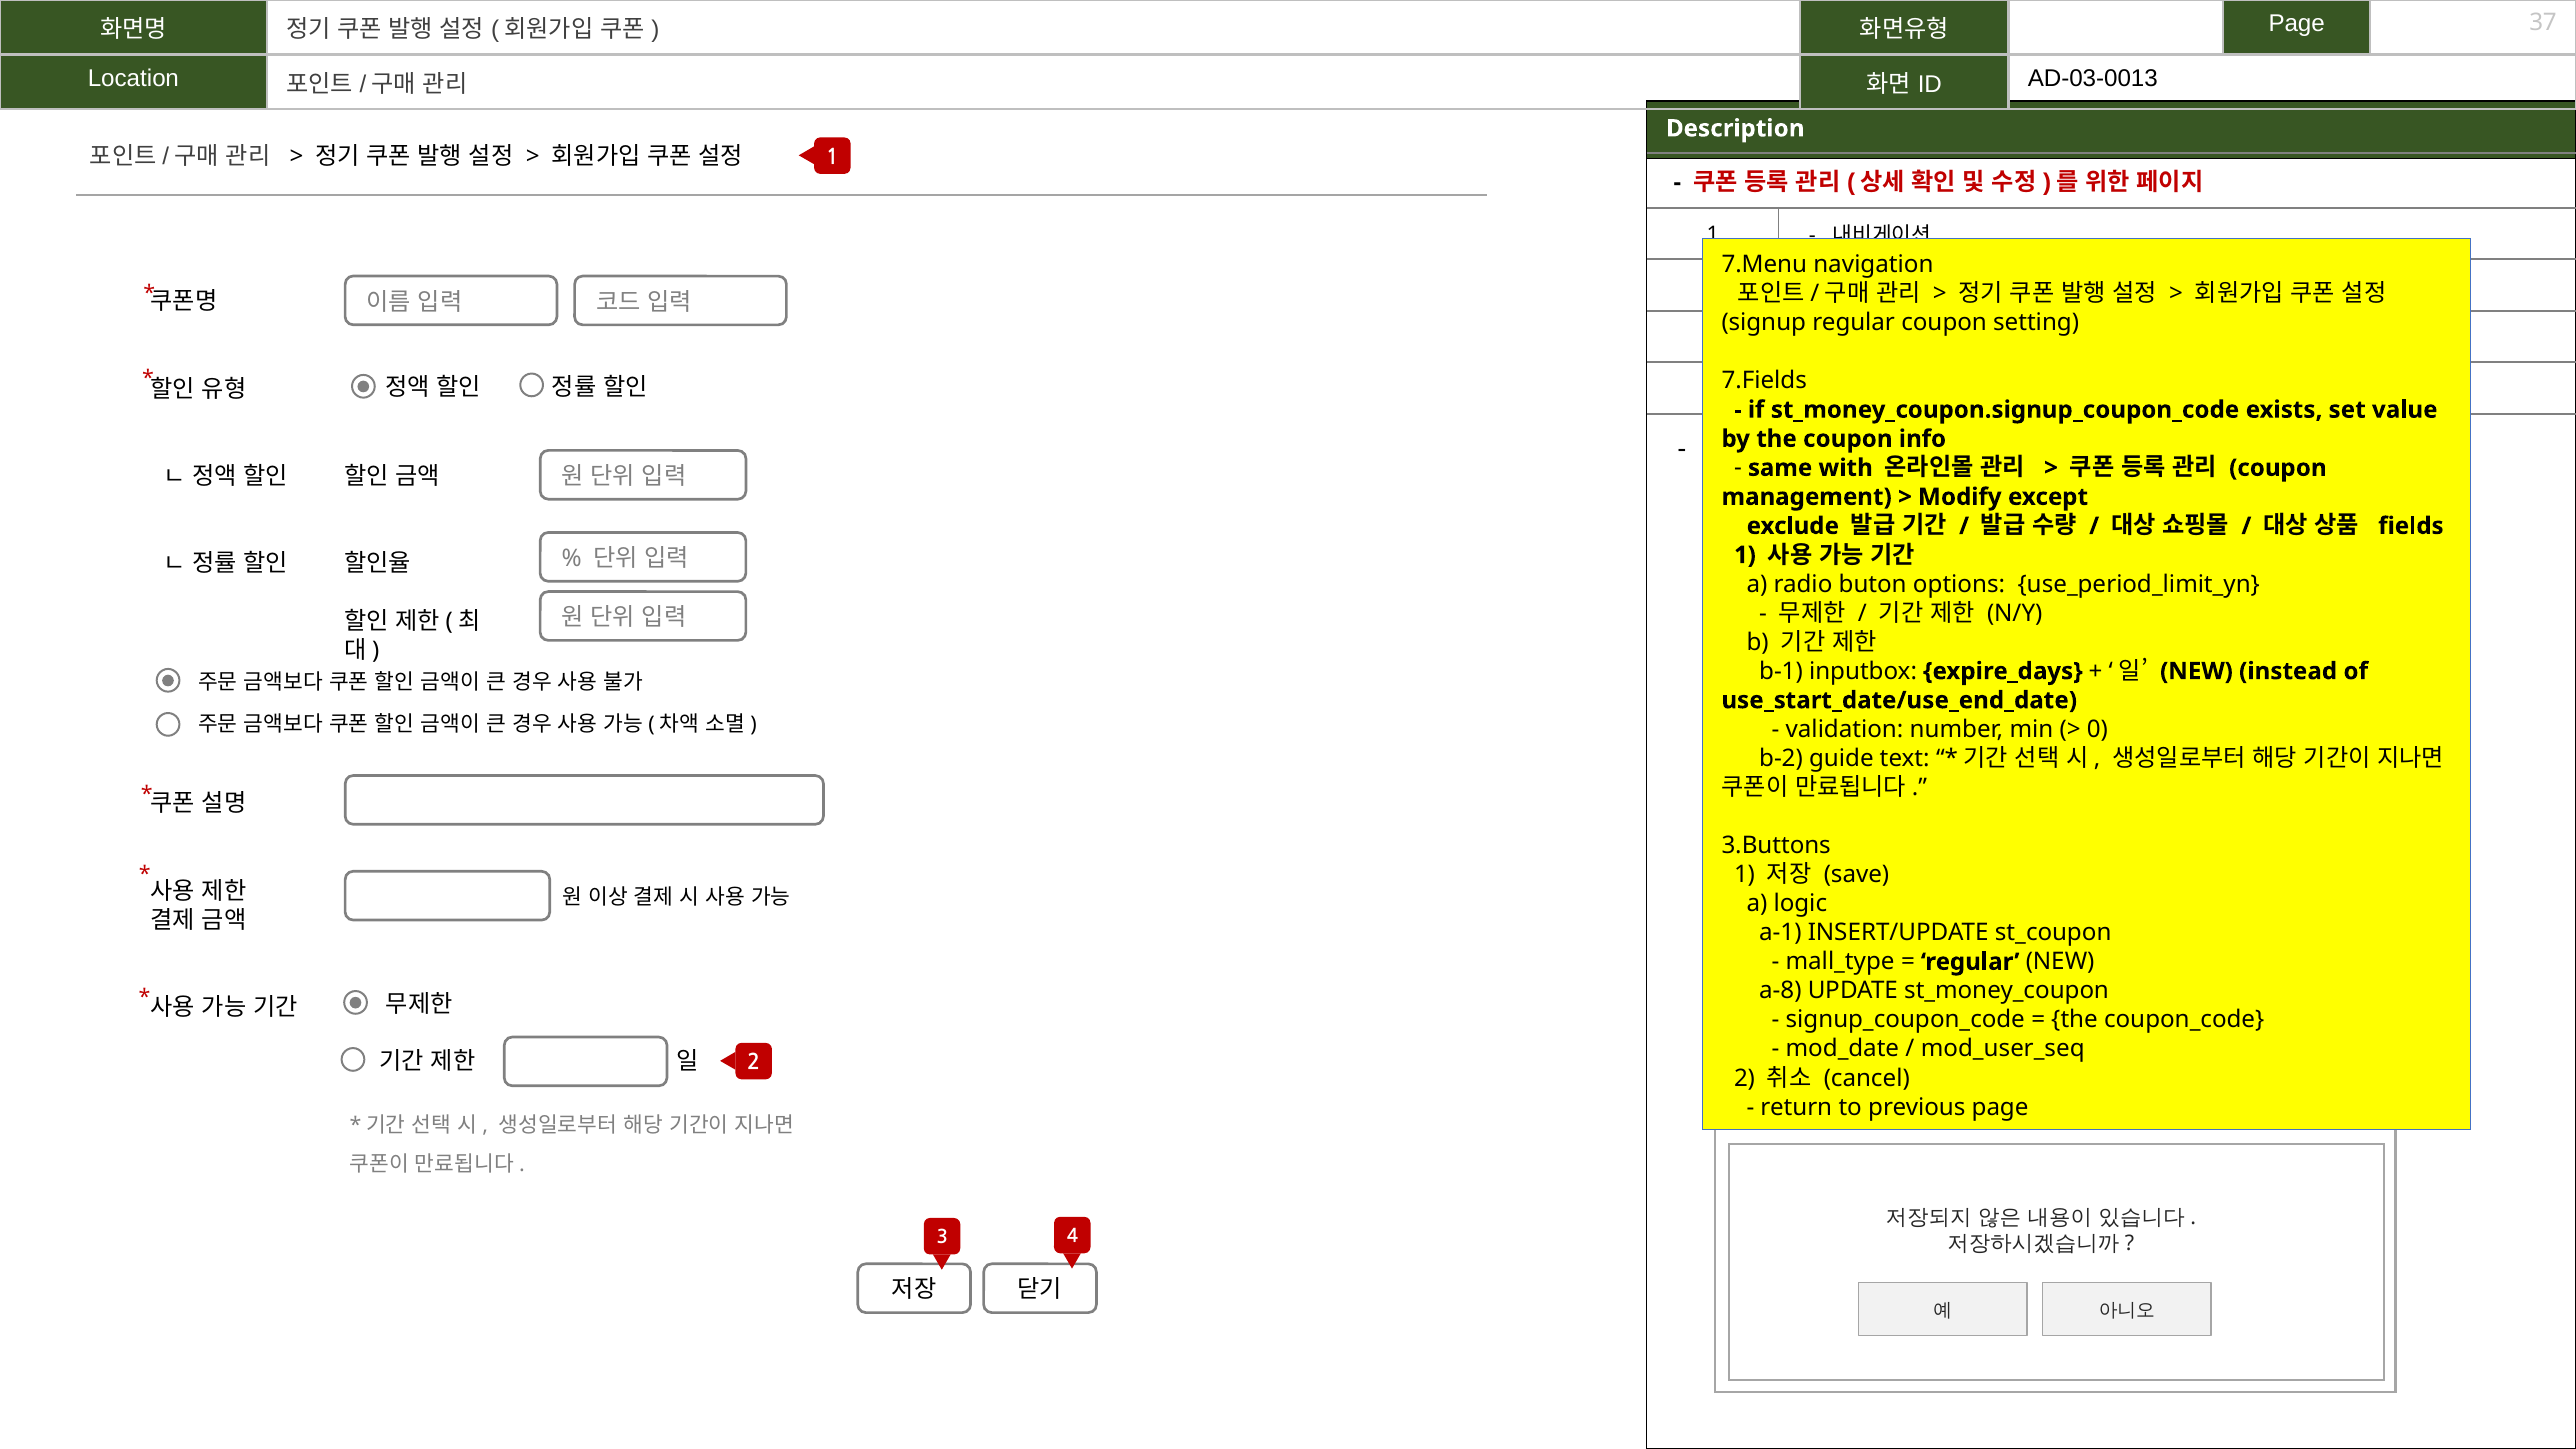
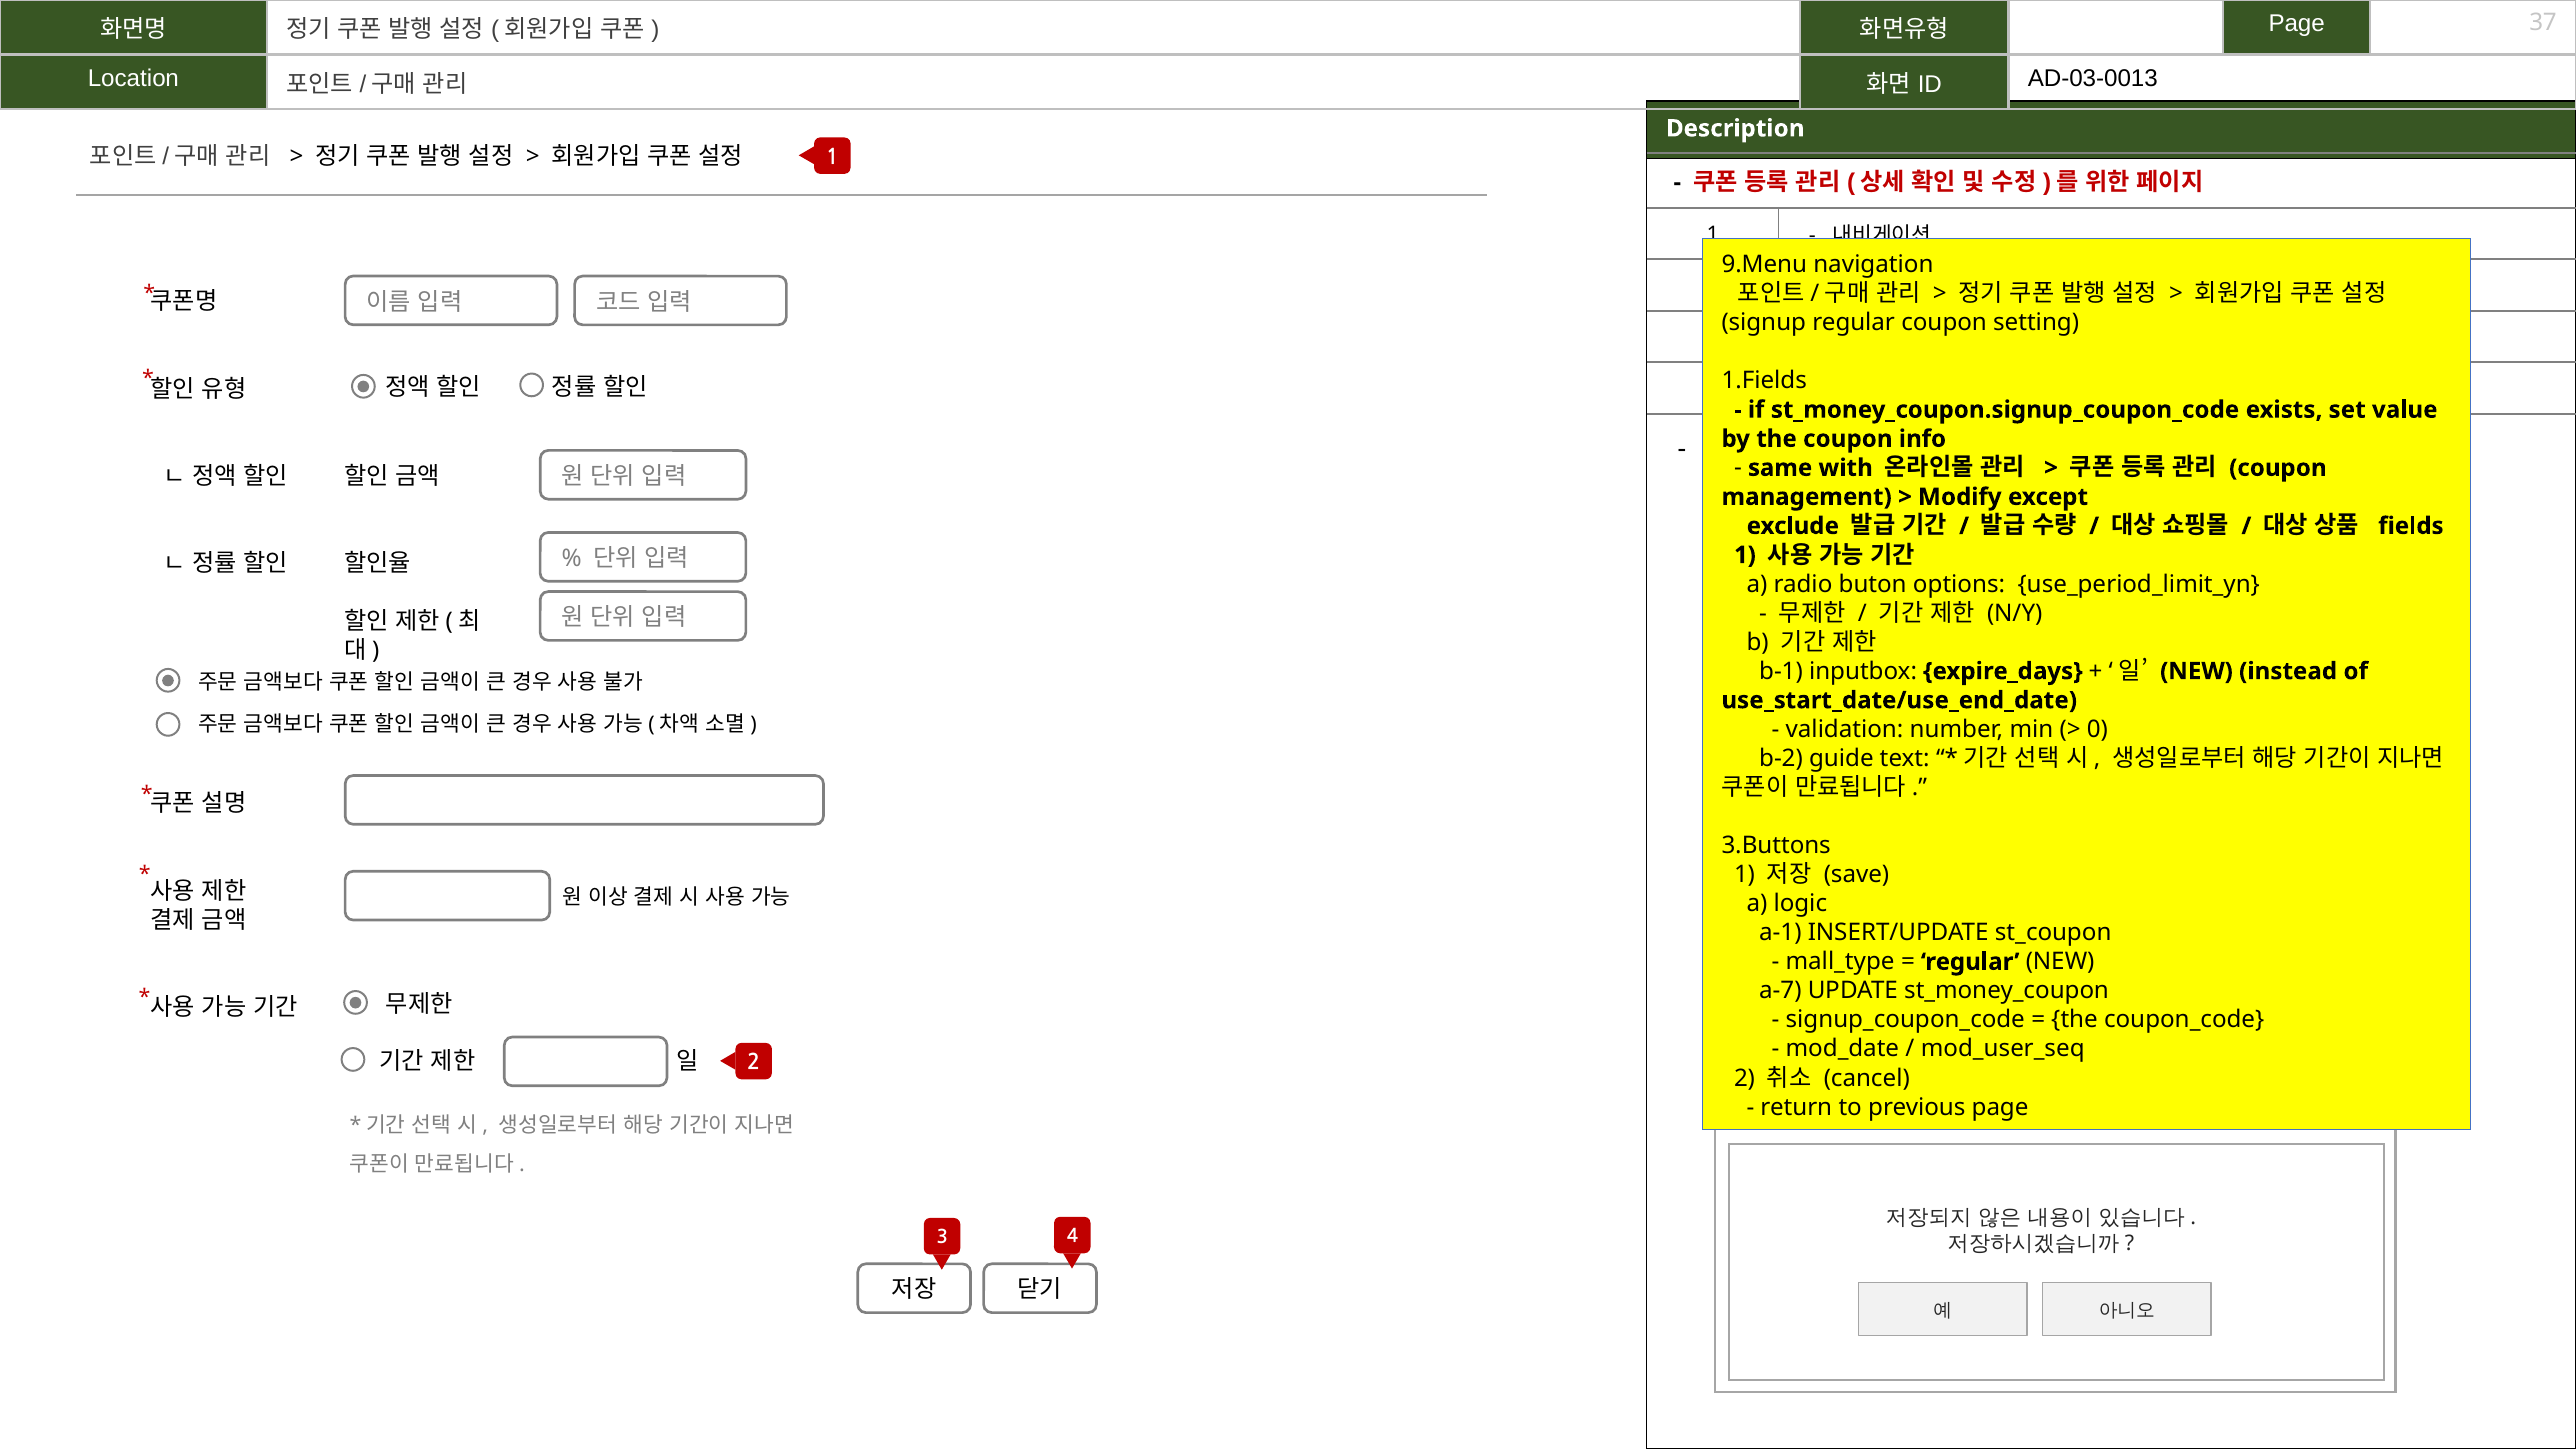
7.Menu: 7.Menu -> 9.Menu (1764, 264)
7.Fields: 7.Fields -> 1.Fields (1764, 381)
a-8: a-8 -> a-7 (1780, 991)
